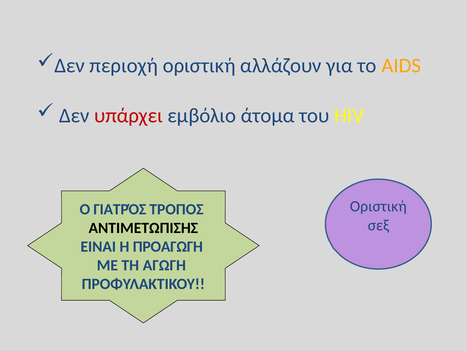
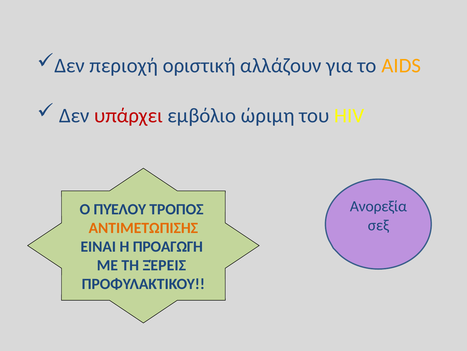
άτομα: άτομα -> ώριμη (268, 115)
Οριστική: Οριστική -> Ανορεξία (378, 206)
ΓΙΑΤΡΌΣ: ΓΙΑΤΡΌΣ -> ΠΥΈΛΟΥ (120, 209)
ΑΝΤΙΜΕΤΩΠΙΣΗΣ colour: black -> orange (143, 227)
ΑΓΩΓΗ: ΑΓΩΓΗ -> ΞΈΡΕΙΣ (164, 265)
